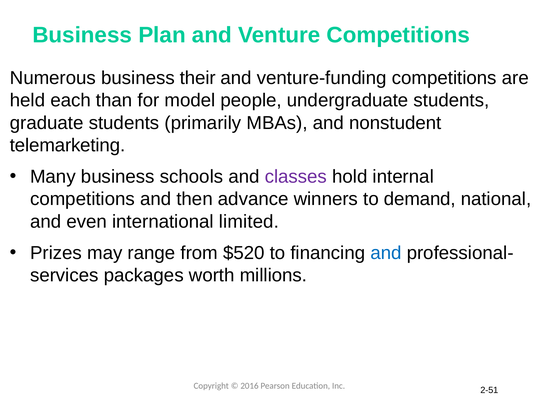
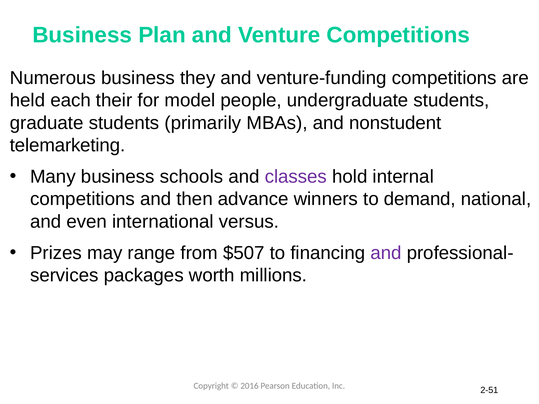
their: their -> they (198, 78)
than: than -> their (114, 101)
limited: limited -> versus (249, 222)
$520: $520 -> $507 (244, 253)
and colour: blue -> purple (386, 253)
